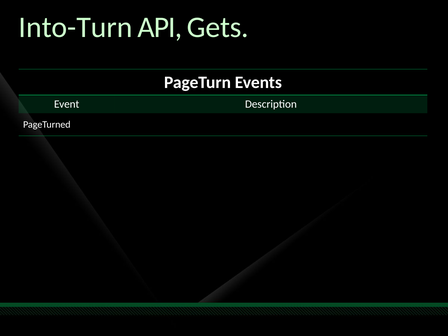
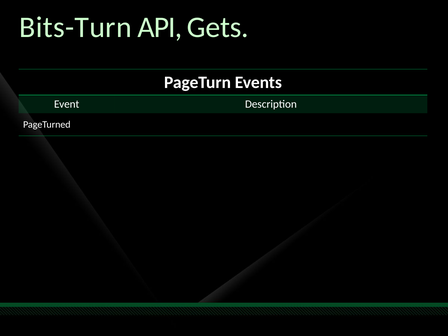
Into-Turn: Into-Turn -> Bits-Turn (75, 27)
